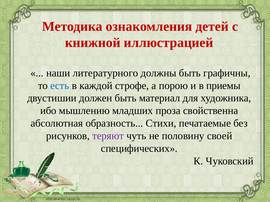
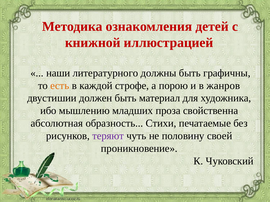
есть colour: blue -> orange (60, 86)
приемы: приемы -> жанров (223, 86)
специфических: специфических -> проникновение (139, 149)
